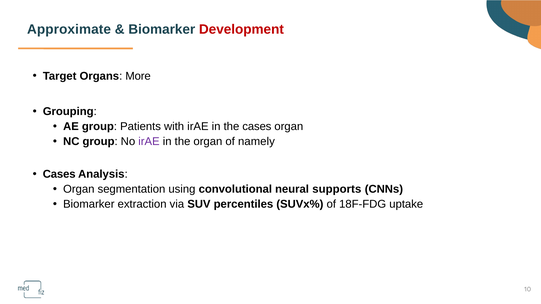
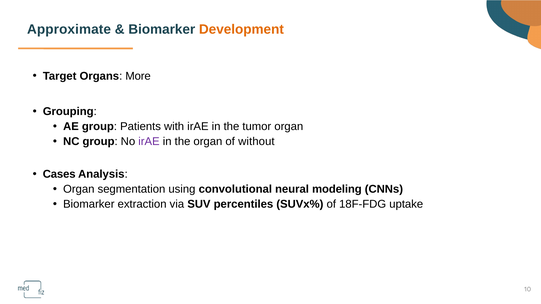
Development colour: red -> orange (241, 29)
the cases: cases -> tumor (257, 127)
namely: namely -> without (256, 142)
supports: supports -> modeling (337, 189)
